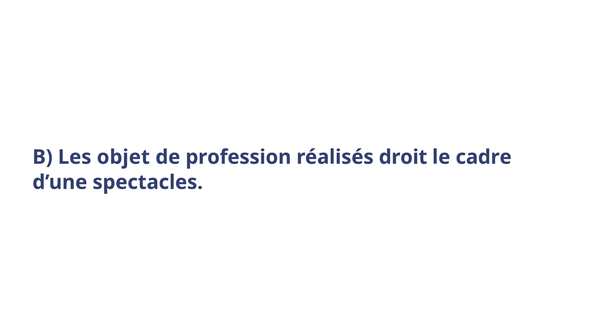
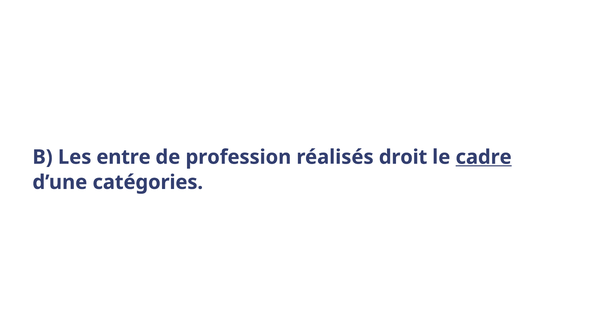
objet: objet -> entre (124, 157)
cadre underline: none -> present (484, 157)
spectacles: spectacles -> catégories (148, 182)
